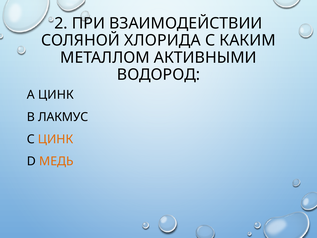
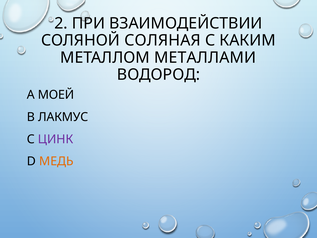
ХЛОРИДА: ХЛОРИДА -> СОЛЯНАЯ (162, 40)
АКТИВНЫМИ: АКТИВНЫМИ -> МЕТАЛЛАМИ (205, 58)
А ЦИНК: ЦИНК -> МОЕЙ (56, 95)
ЦИНК colour: orange -> purple (56, 139)
